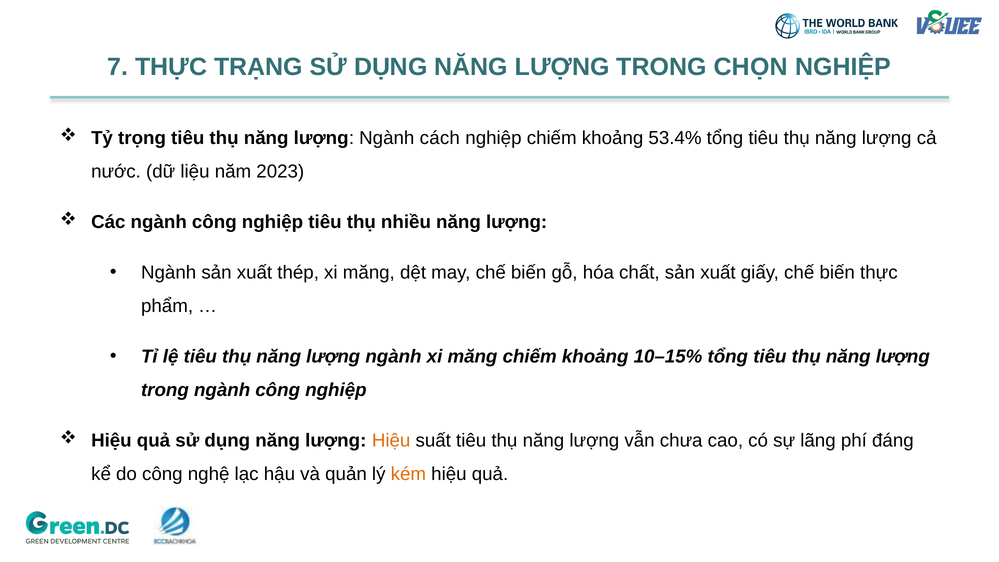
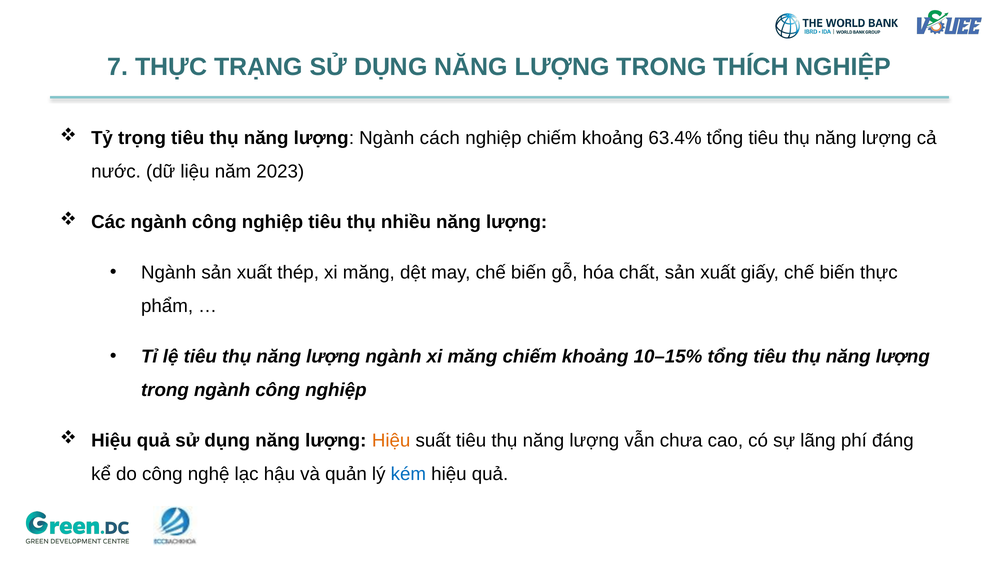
CHỌN: CHỌN -> THÍCH (751, 67)
53.4%: 53.4% -> 63.4% (675, 138)
kém colour: orange -> blue (408, 474)
